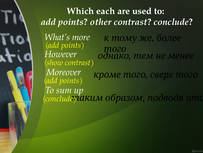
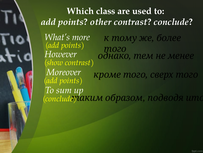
each: each -> class (106, 11)
